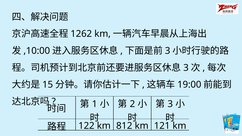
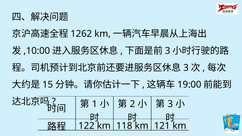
812: 812 -> 118 (124, 126)
